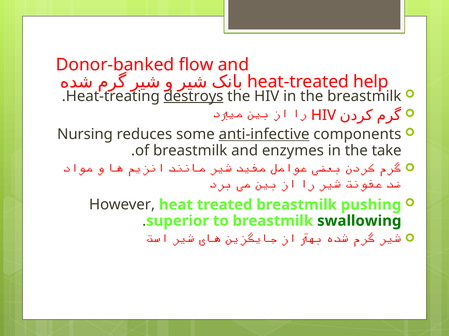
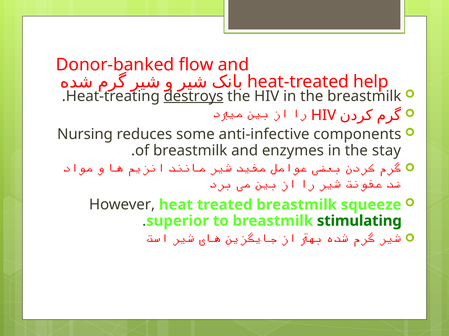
anti-infective underline: present -> none (264, 135)
take: take -> stay (386, 151)
pushing: pushing -> squeeze (371, 205)
swallowing: swallowing -> stimulating (359, 221)
